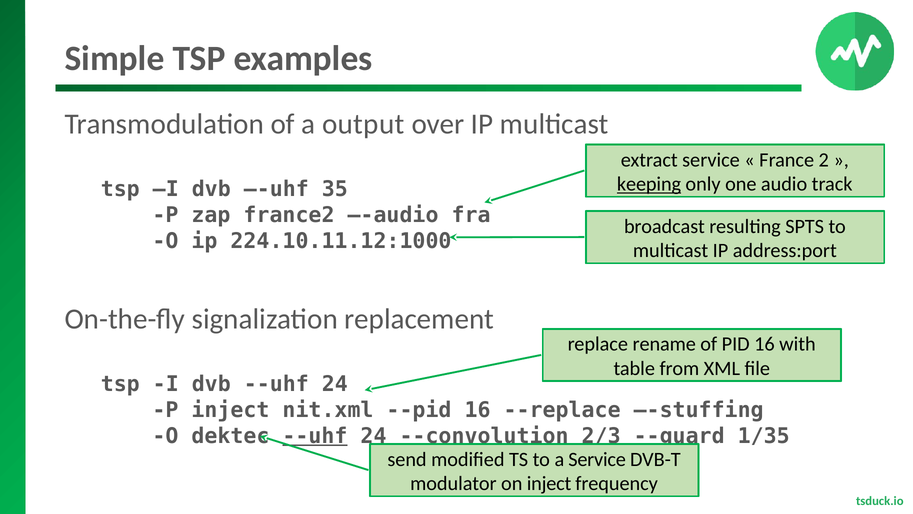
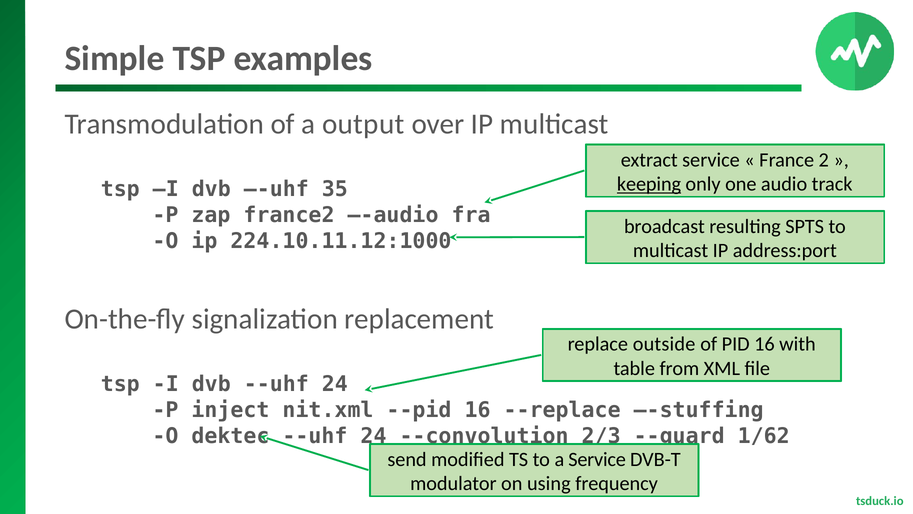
rename: rename -> outside (664, 344)
--uhf underline: present -> none (315, 436)
1/35: 1/35 -> 1/62 (764, 436)
on inject: inject -> using (549, 483)
